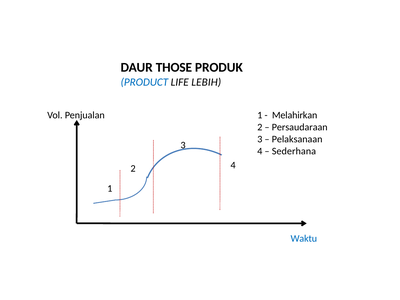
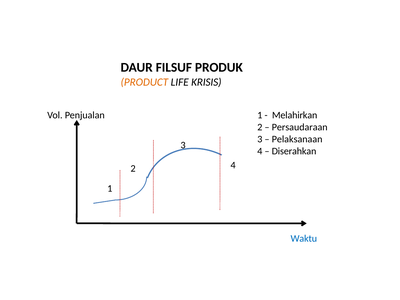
THOSE: THOSE -> FILSUF (174, 68)
PRODUCT colour: blue -> orange (144, 82)
LEBIH: LEBIH -> KRISIS (206, 82)
Sederhana: Sederhana -> Diserahkan (294, 151)
